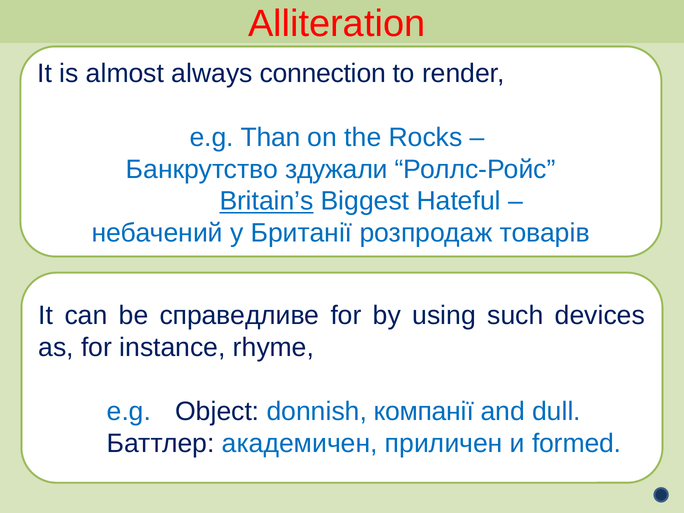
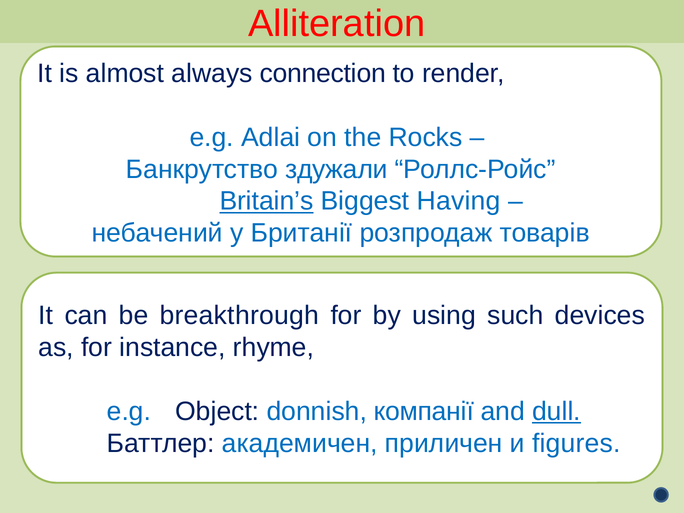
Than: Than -> Adlai (271, 137)
Hateful: Hateful -> Having (459, 201)
справедливе: справедливе -> breakthrough (239, 316)
dull underline: none -> present (556, 411)
formed: formed -> figures (576, 443)
